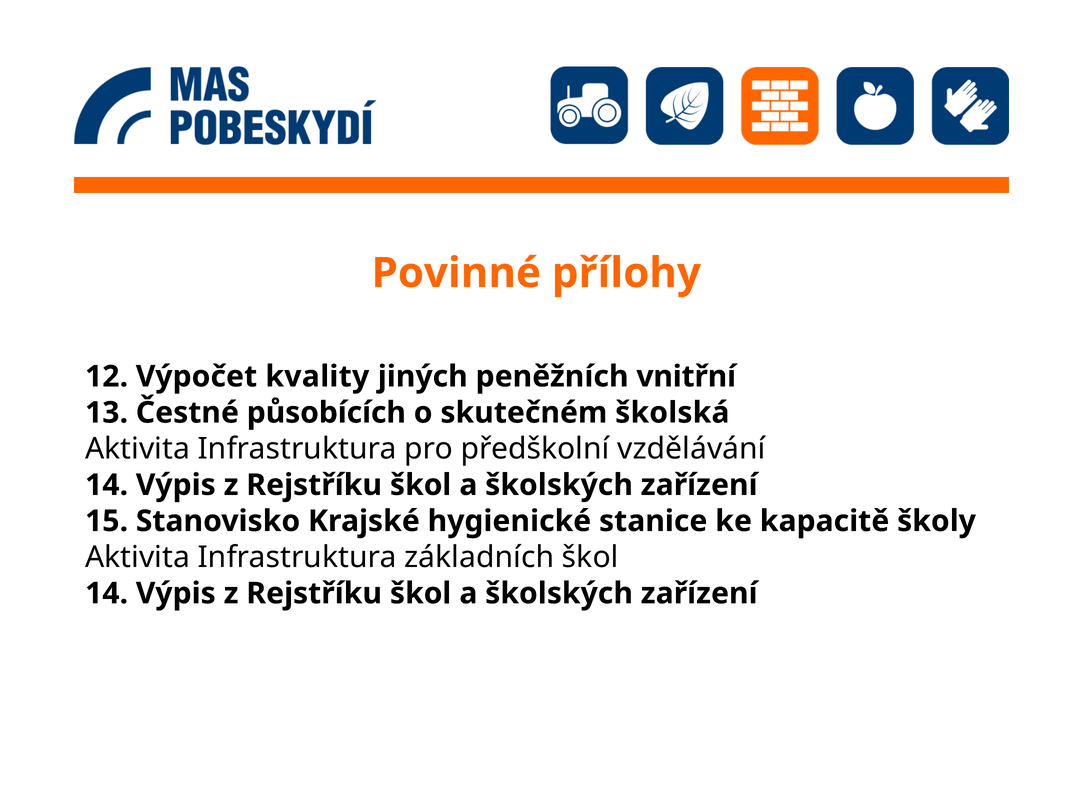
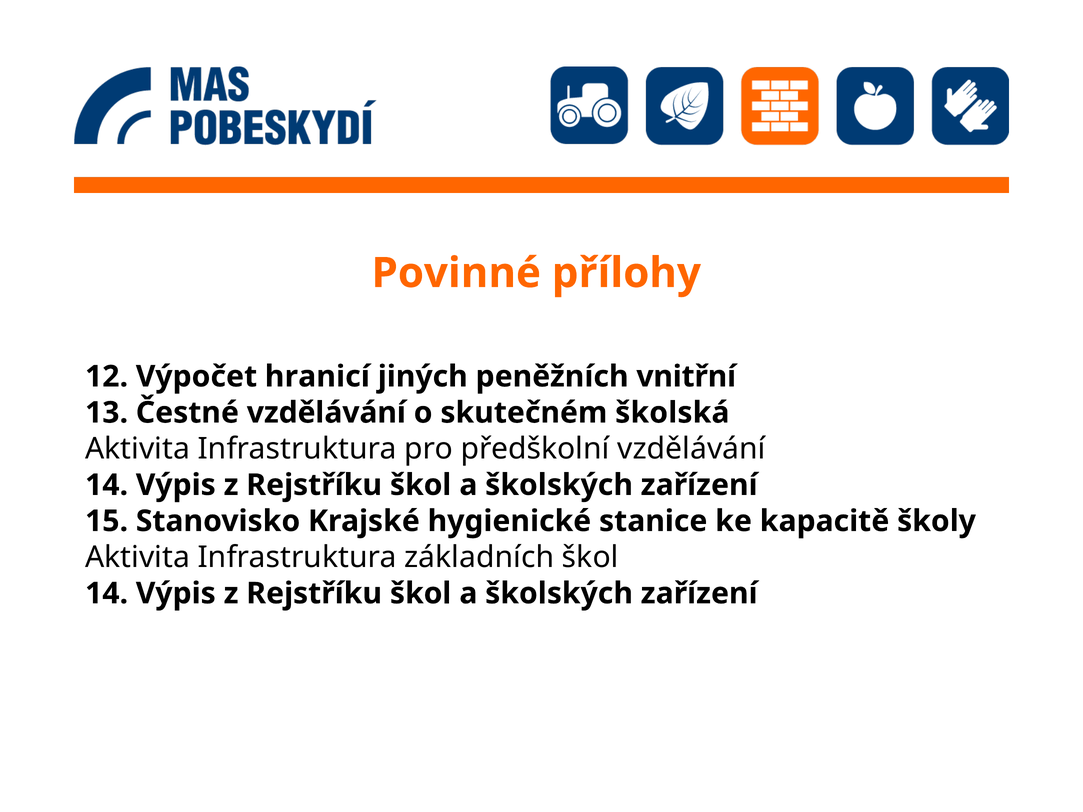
kvality: kvality -> hranicí (317, 377)
Čestné působících: působících -> vzdělávání (326, 413)
